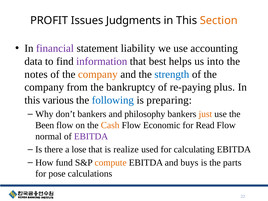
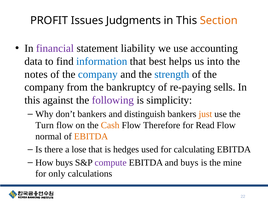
information colour: purple -> blue (102, 61)
company colour: orange -> blue (98, 74)
plus: plus -> sells (225, 87)
various: various -> against (58, 100)
following colour: blue -> purple (113, 100)
preparing: preparing -> simplicity (169, 100)
philosophy: philosophy -> distinguish (145, 114)
Been: Been -> Turn (45, 125)
Economic: Economic -> Therefore (162, 125)
EBITDA colour: purple -> orange (91, 136)
realize: realize -> hedges (126, 149)
How fund: fund -> buys (64, 163)
compute colour: orange -> purple (111, 163)
parts: parts -> mine (232, 163)
pose: pose -> only (57, 174)
